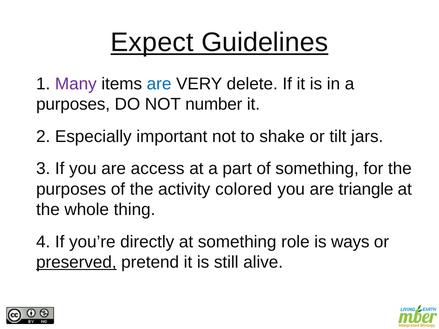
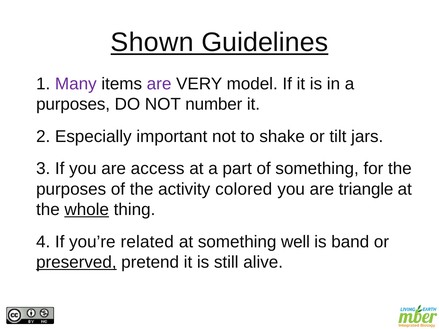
Expect: Expect -> Shown (152, 42)
are colour: blue -> purple (159, 84)
delete: delete -> model (252, 84)
whole underline: none -> present (87, 210)
directly: directly -> related (147, 242)
role: role -> well (295, 242)
ways: ways -> band (350, 242)
